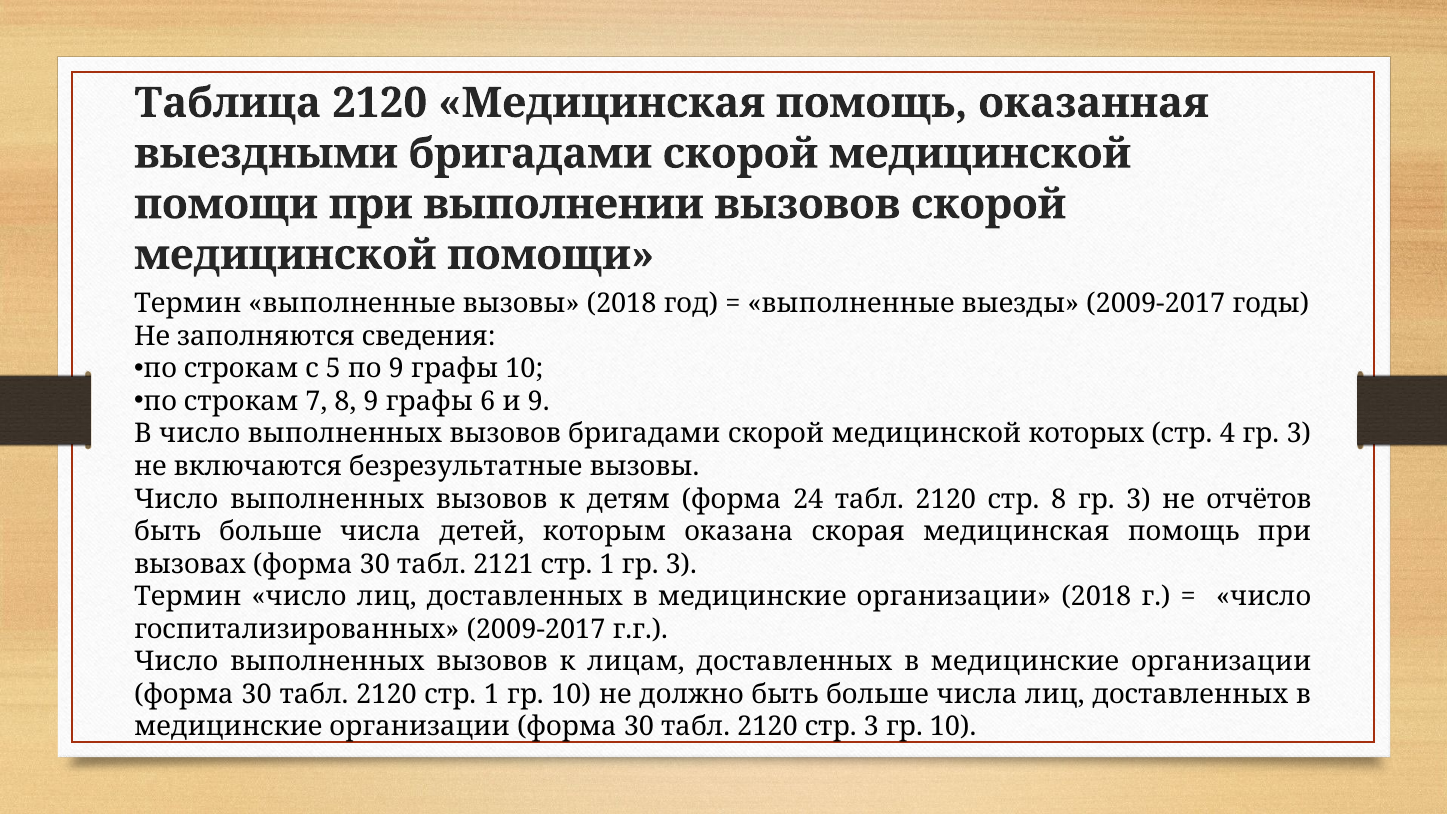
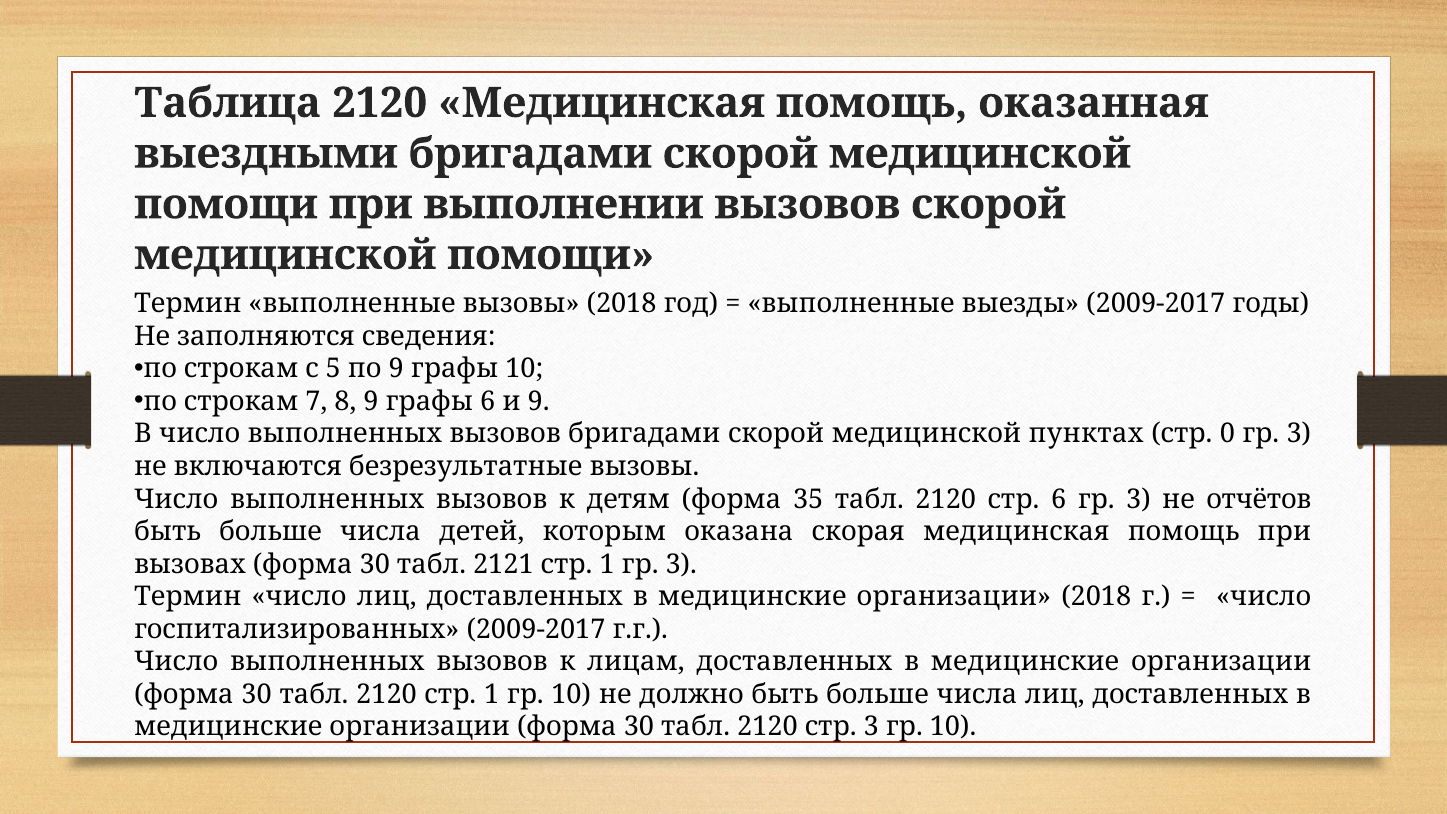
которых: которых -> пунктах (1086, 434)
4: 4 -> 0 (1227, 434)
24: 24 -> 35 (808, 499)
стр 8: 8 -> 6 (1059, 499)
